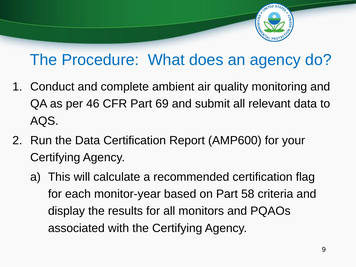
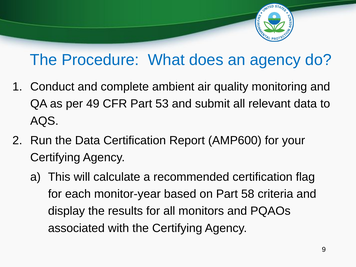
46: 46 -> 49 (93, 104)
69: 69 -> 53 (162, 104)
